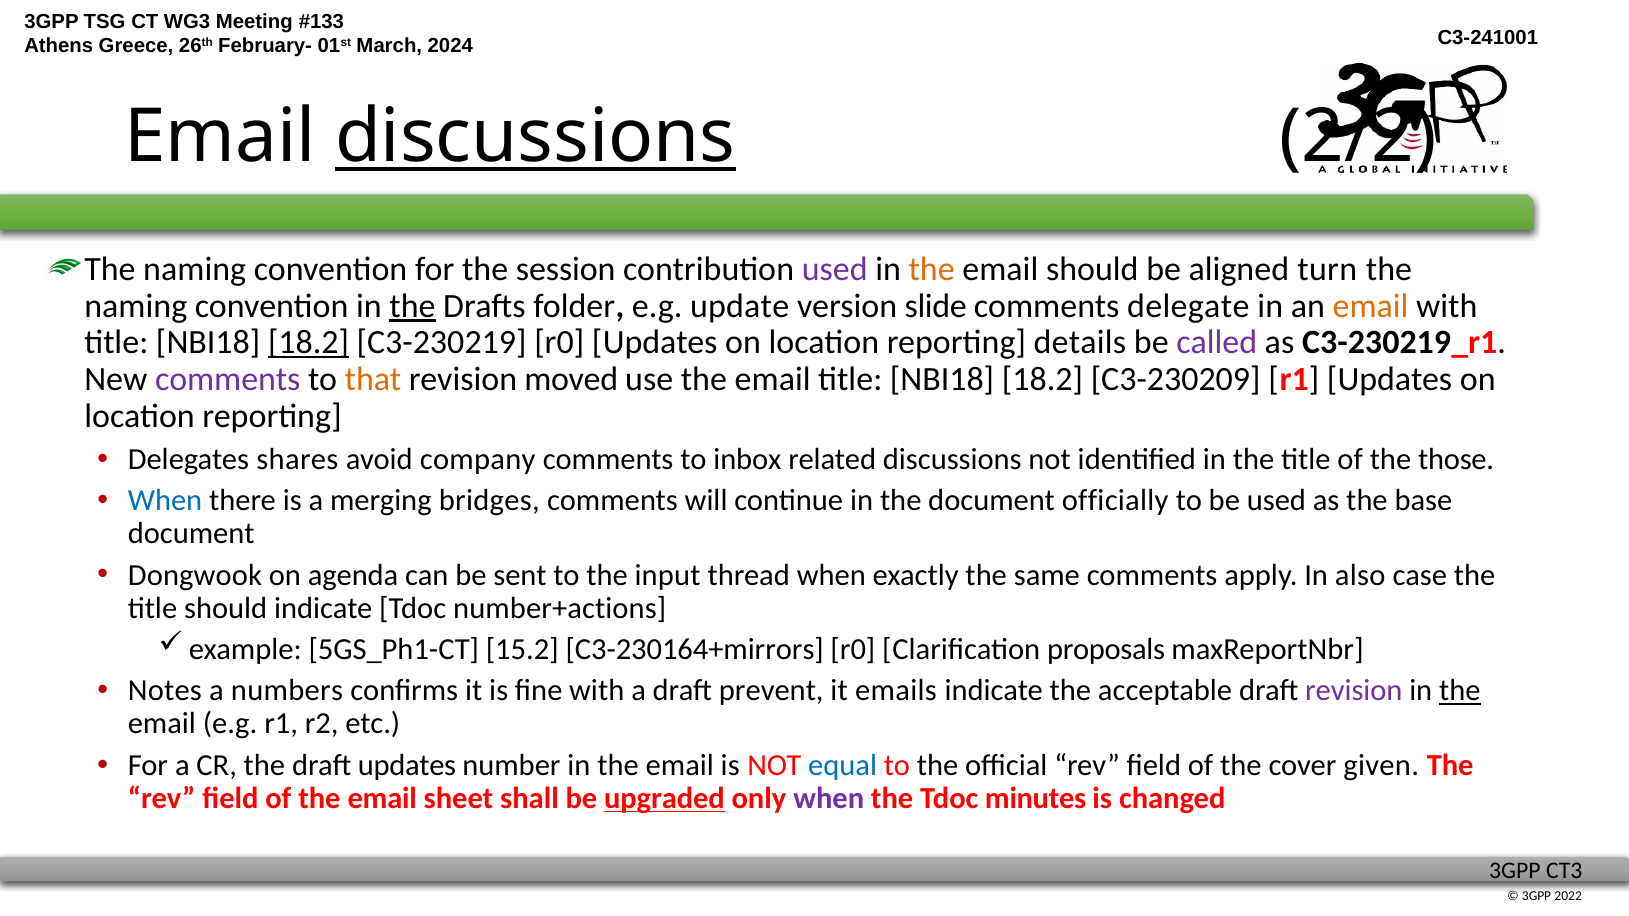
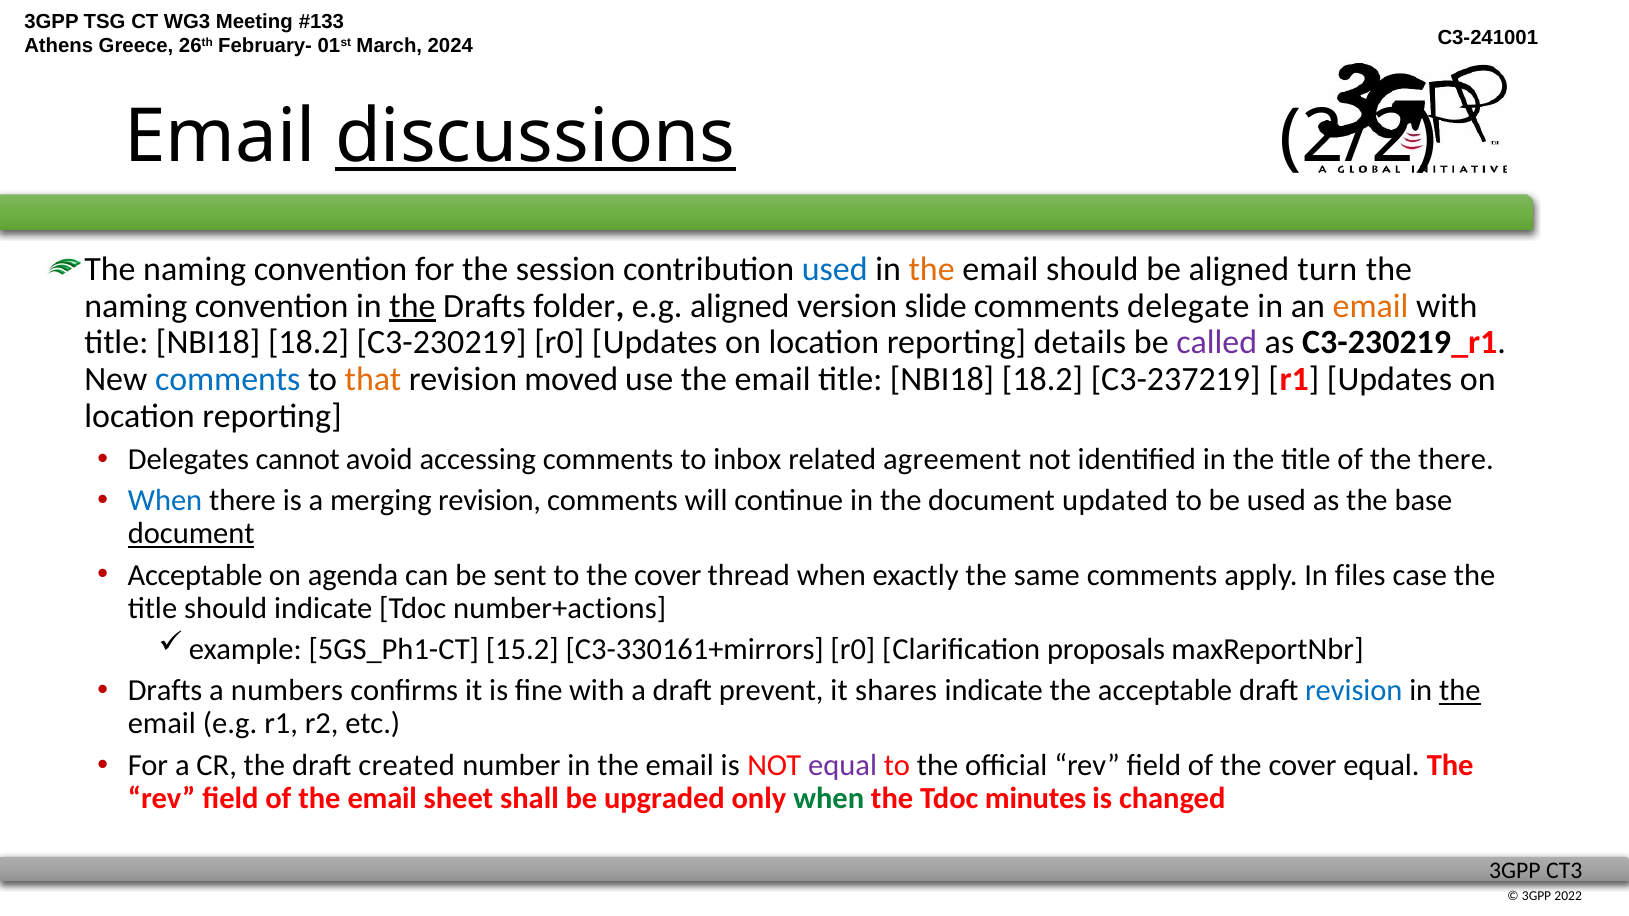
used colour: purple -> blue (835, 269)
e.g update: update -> aligned (740, 306)
18.2 underline: present -> none (309, 343)
comments colour: purple -> blue (228, 379)
C3-230209: C3-230209 -> C3-237219 (1176, 379)
shares: shares -> cannot (298, 459)
company: company -> accessing (478, 459)
related discussions: discussions -> agreement (952, 459)
the those: those -> there (1456, 459)
merging bridges: bridges -> revision (490, 501)
officially: officially -> updated (1115, 501)
document underline: none -> present (191, 534)
Dongwook: Dongwook -> Acceptable (195, 575)
to the input: input -> cover (668, 575)
also: also -> files (1360, 575)
C3-230164+mirrors: C3-230164+mirrors -> C3-330161+mirrors (695, 650)
Notes: Notes -> Drafts (165, 691)
emails: emails -> shares (896, 691)
revision colour: purple -> blue (1354, 691)
draft updates: updates -> created (407, 766)
equal colour: blue -> purple (843, 766)
cover given: given -> equal (1381, 766)
upgraded underline: present -> none (664, 799)
when colour: purple -> green (829, 799)
